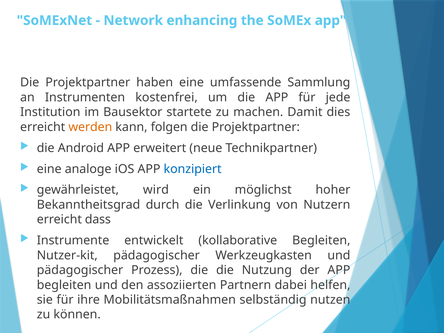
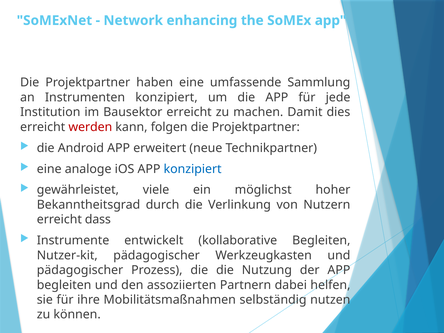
Instrumenten kostenfrei: kostenfrei -> konzipiert (167, 97)
Bausektor startete: startete -> erreicht (189, 112)
werden colour: orange -> red (90, 127)
wird: wird -> viele (156, 190)
